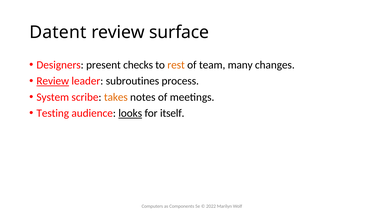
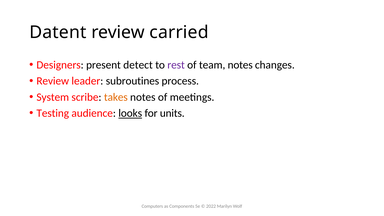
surface: surface -> carried (179, 32)
checks: checks -> detect (138, 65)
rest colour: orange -> purple (176, 65)
team many: many -> notes (240, 65)
Review underline: present -> none (53, 81)
itself: itself -> units (172, 113)
